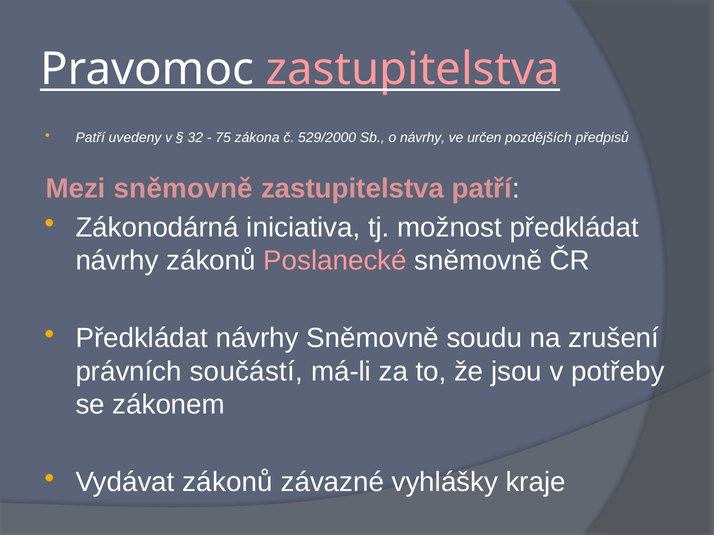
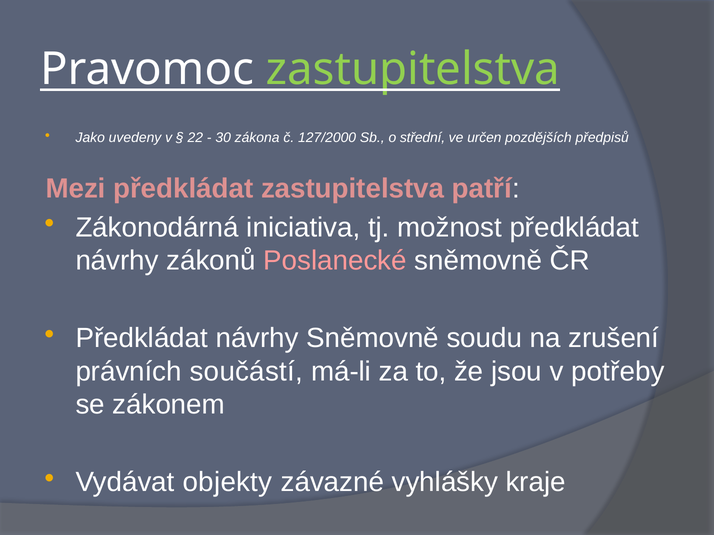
zastupitelstva colour: pink -> light green (413, 69)
Patří: Patří -> Jako (90, 138)
32: 32 -> 22 (195, 138)
75: 75 -> 30 (223, 138)
529/2000: 529/2000 -> 127/2000 (327, 138)
o návrhy: návrhy -> střední (423, 138)
Mezi sněmovně: sněmovně -> předkládat (183, 189)
Vydávat zákonů: zákonů -> objekty (228, 483)
